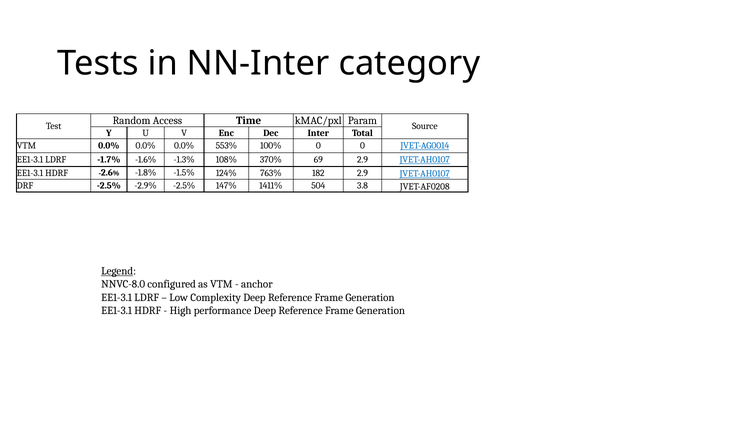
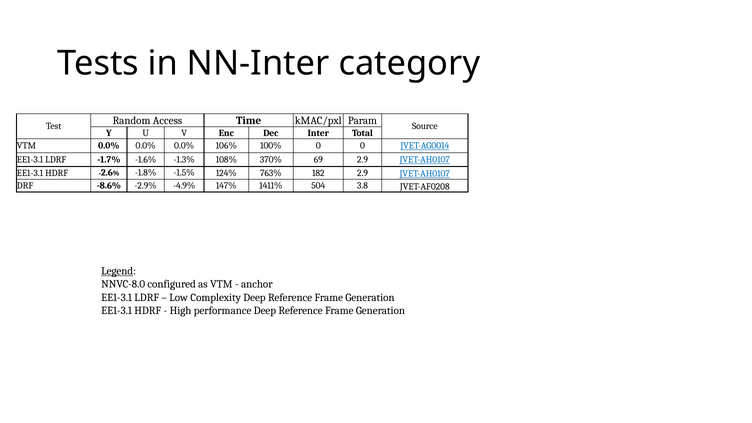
553%: 553% -> 106% (226, 146)
DRF -2.5%: -2.5% -> -8.6% (109, 186)
-2.9% -2.5%: -2.5% -> -4.9% (184, 186)
